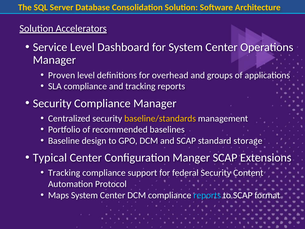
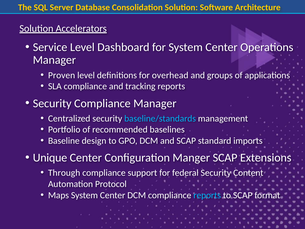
baseline/standards colour: yellow -> light blue (160, 118)
storage: storage -> imports (248, 141)
Typical: Typical -> Unique (50, 158)
Tracking: Tracking -> Through (64, 173)
